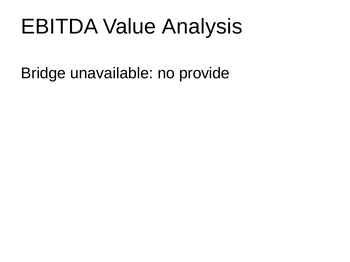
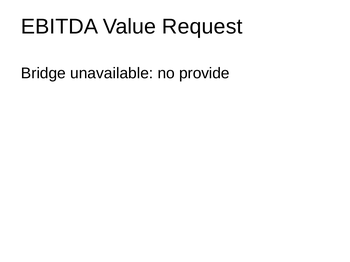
Analysis: Analysis -> Request (202, 27)
